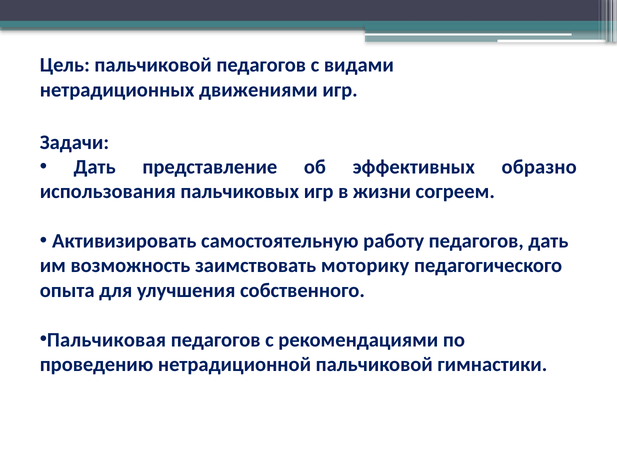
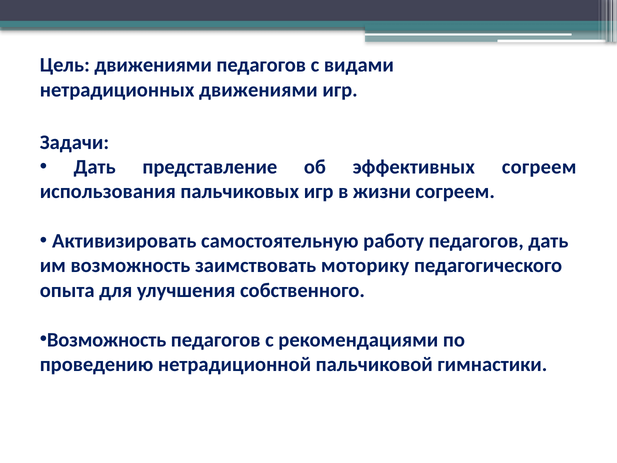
Цель пальчиковой: пальчиковой -> движениями (153, 65)
эффективных образно: образно -> согреем (539, 167)
Пальчиковая: Пальчиковая -> Возможность (107, 340)
